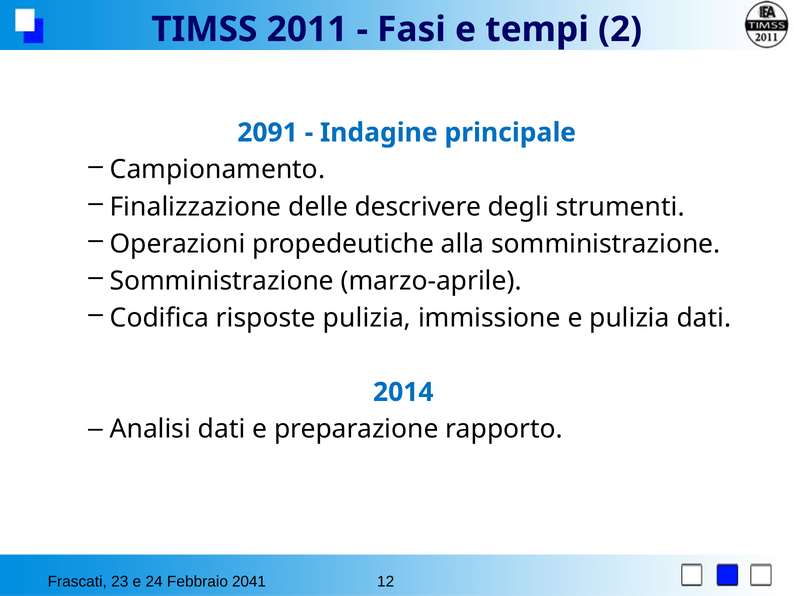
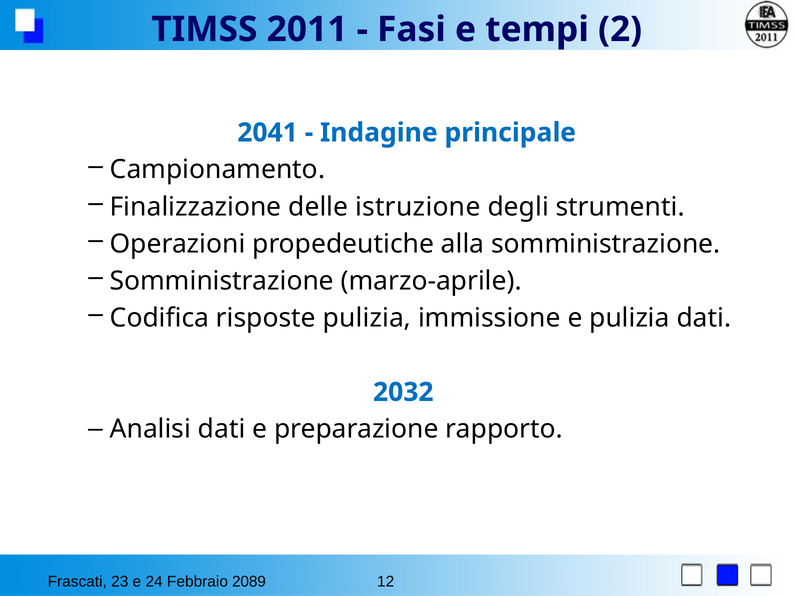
2091: 2091 -> 2041 (268, 133)
descrivere: descrivere -> istruzione (418, 207)
2014: 2014 -> 2032 (403, 392)
2041: 2041 -> 2089 (249, 581)
